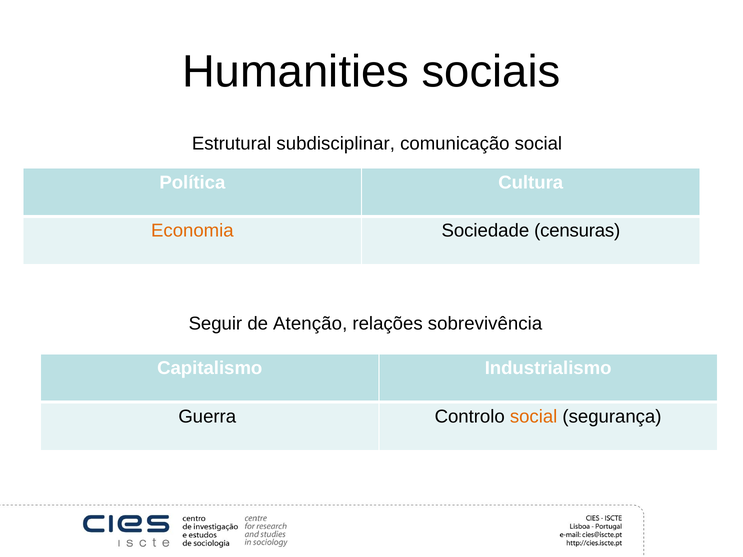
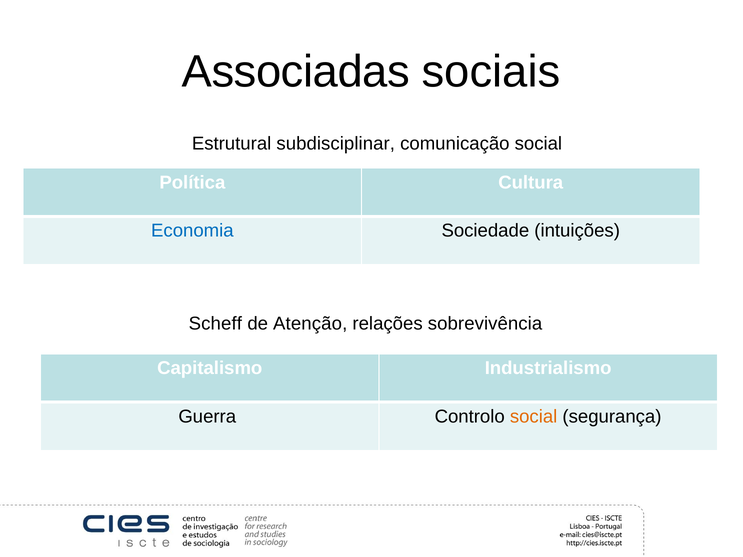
Humanities: Humanities -> Associadas (296, 72)
Economia colour: orange -> blue (192, 231)
censuras: censuras -> intuições (577, 231)
Seguir: Seguir -> Scheff (215, 324)
